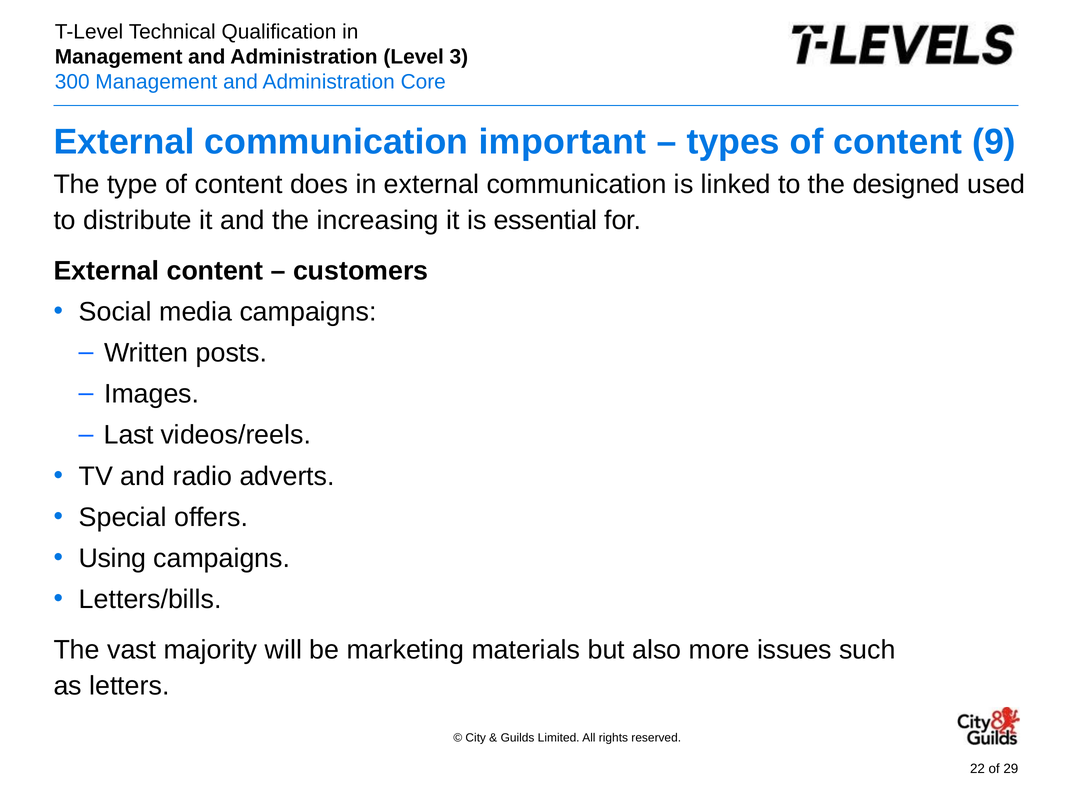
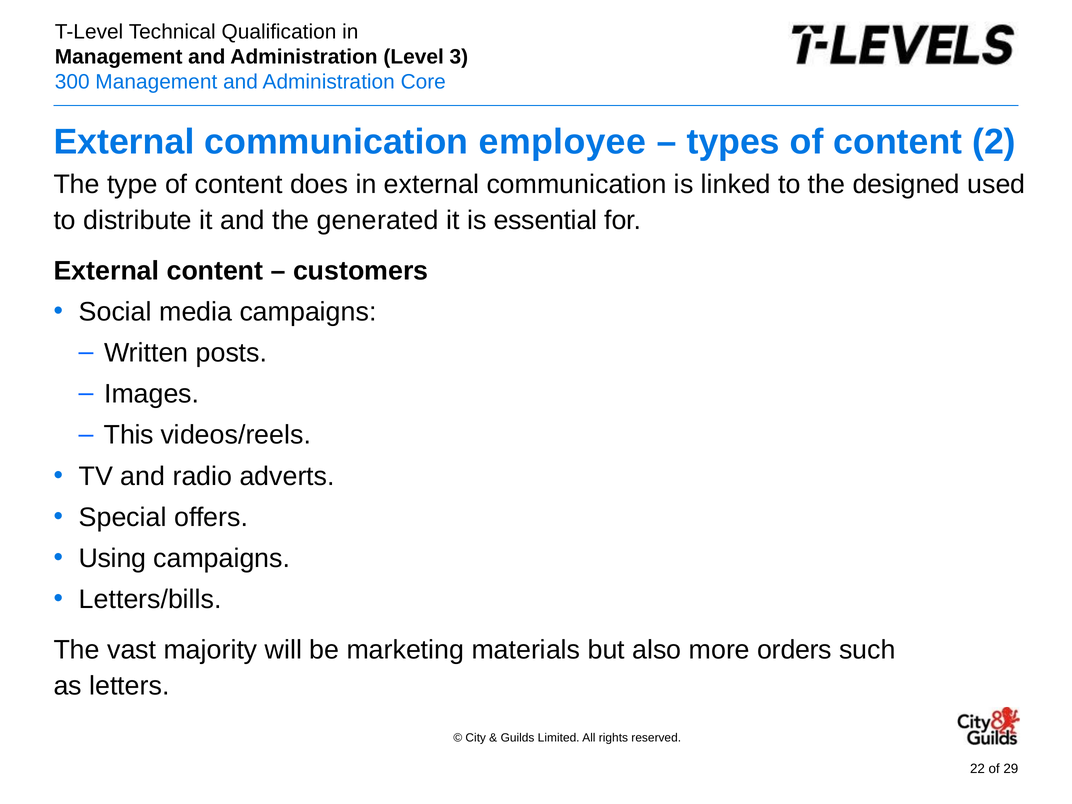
important: important -> employee (562, 142)
9: 9 -> 2 (994, 142)
increasing: increasing -> generated (378, 220)
Last: Last -> This (129, 435)
issues: issues -> orders (795, 650)
